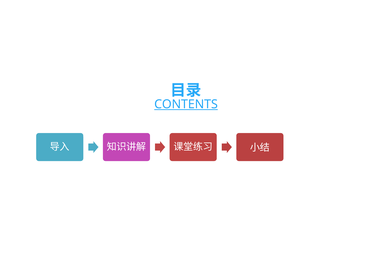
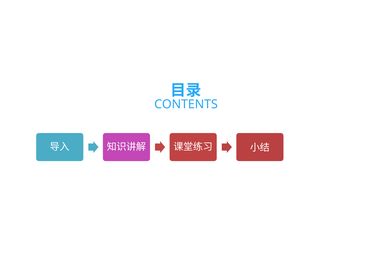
CONTENTS underline: present -> none (186, 104)
